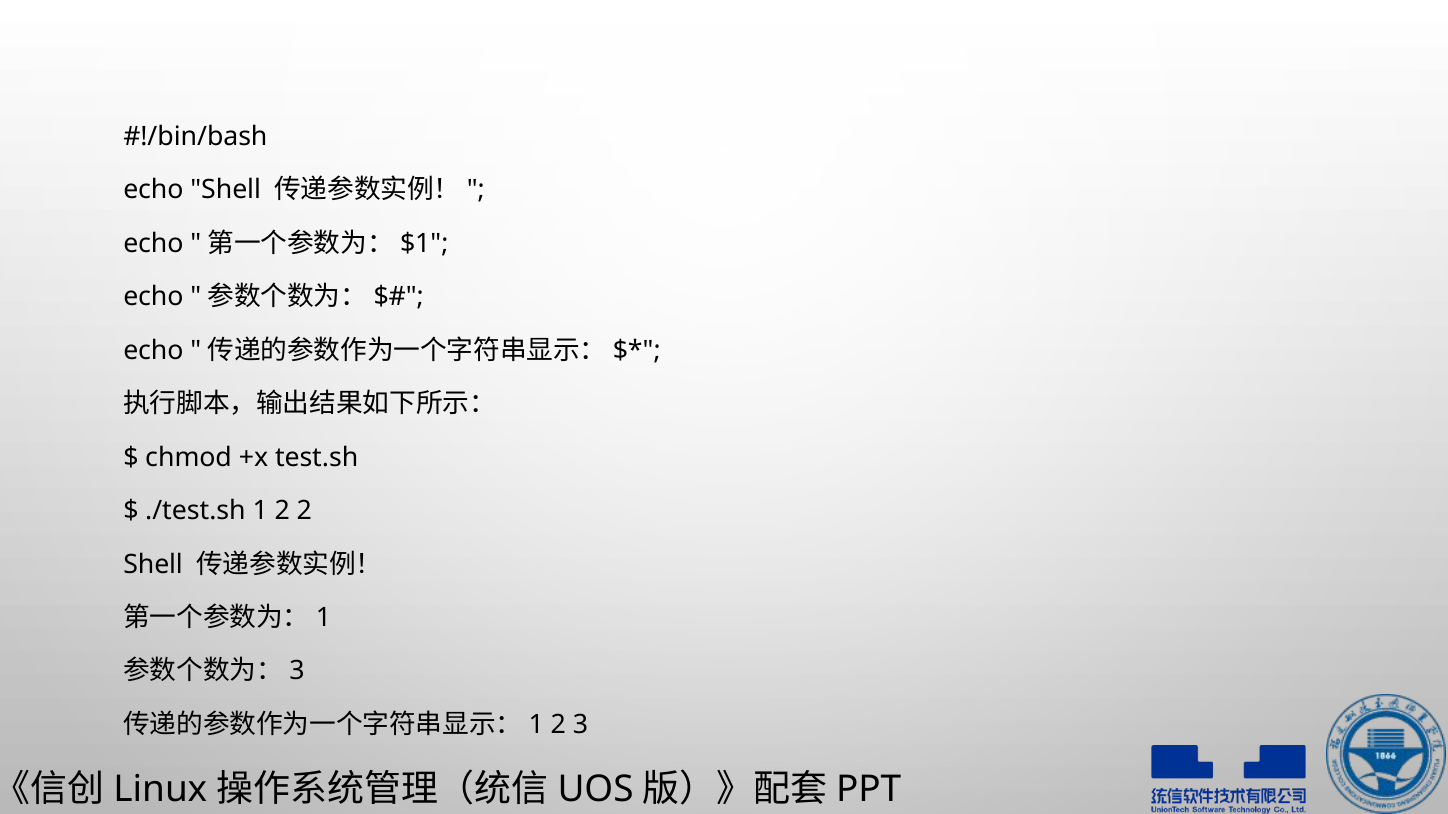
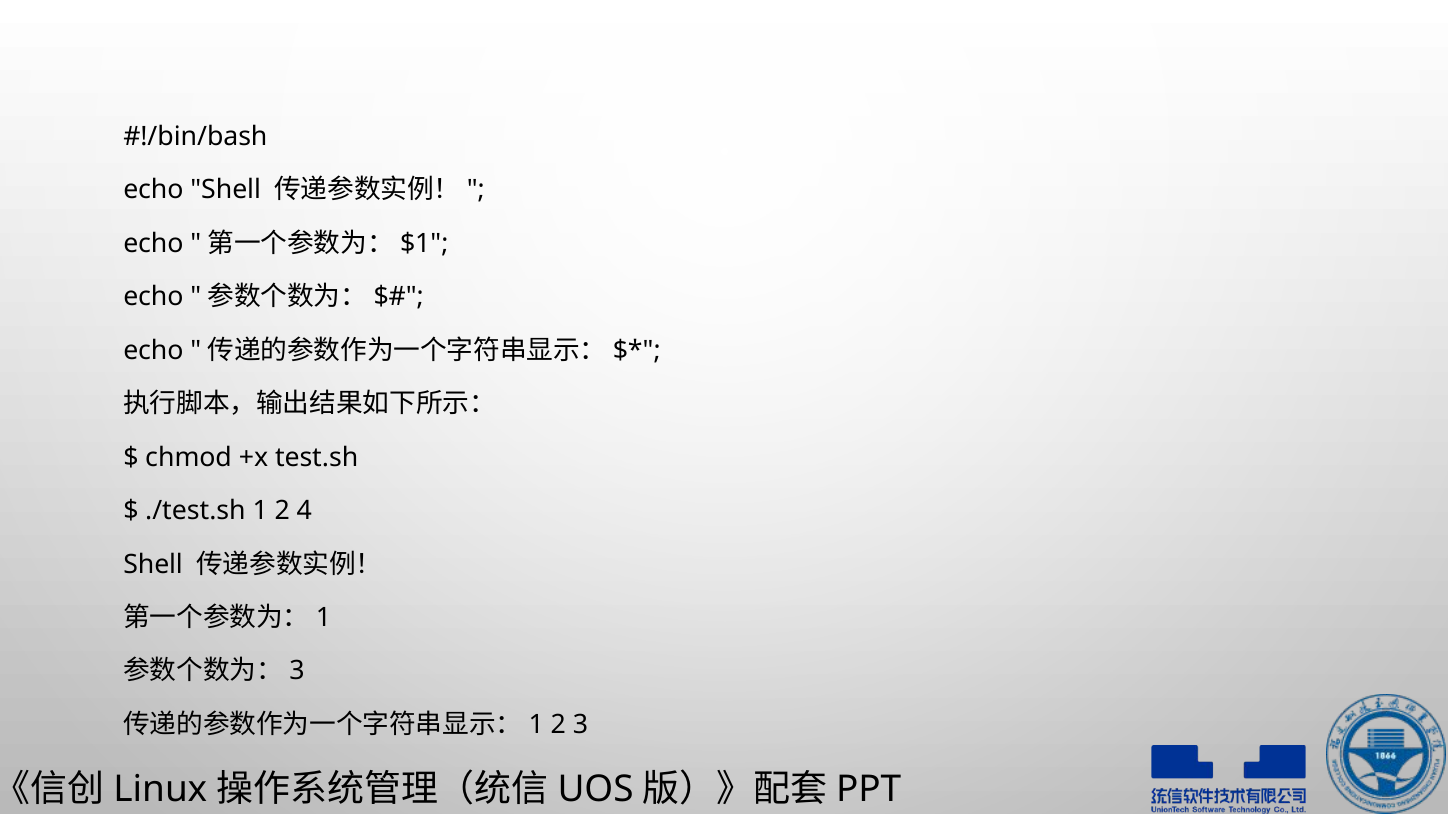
2 2: 2 -> 4 (304, 511)
